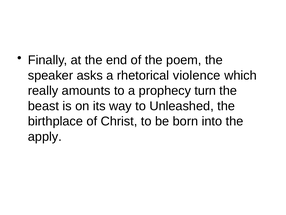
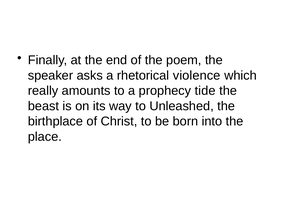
turn: turn -> tide (205, 91)
apply: apply -> place (45, 136)
